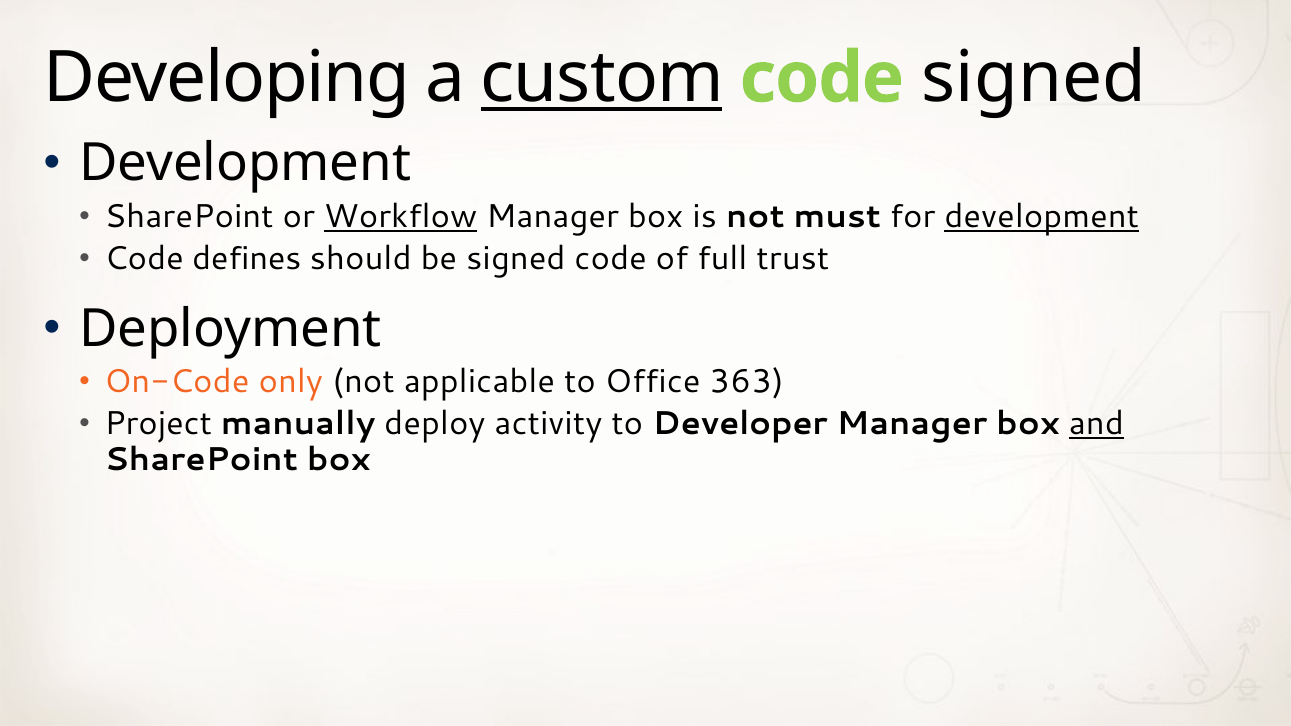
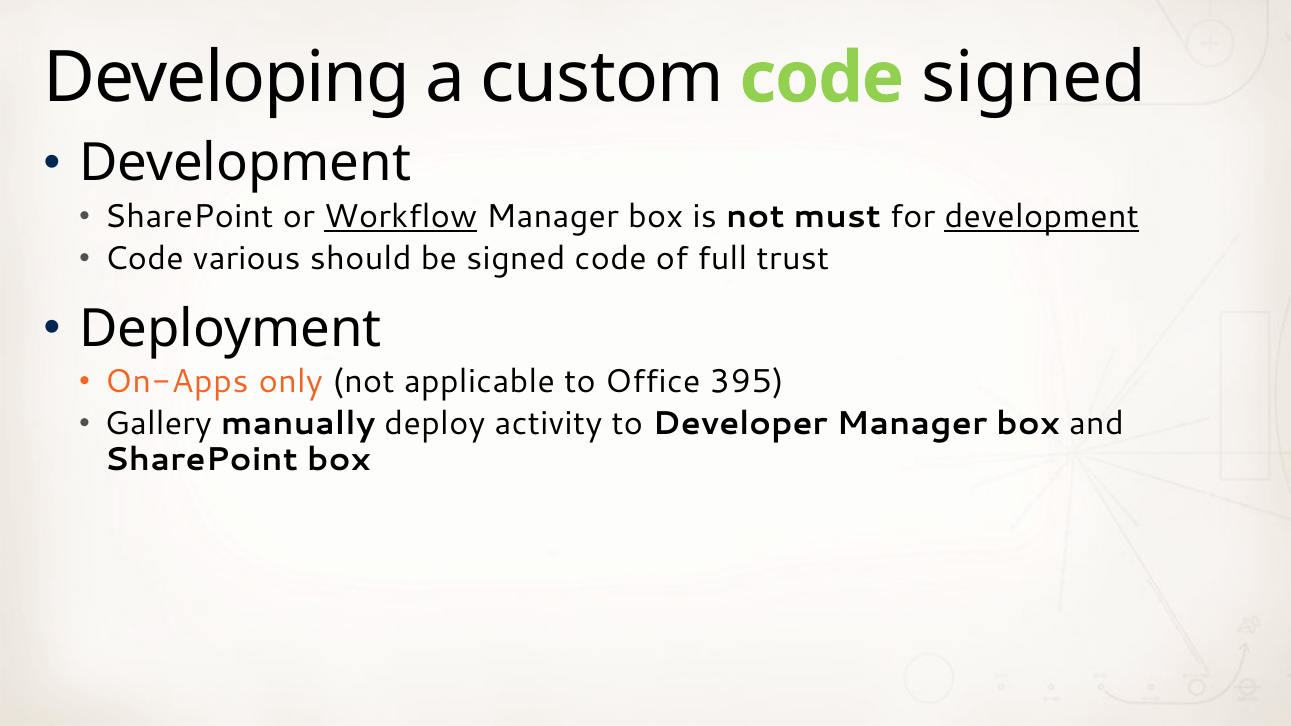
custom underline: present -> none (602, 78)
defines: defines -> various (247, 259)
On-Code: On-Code -> On-Apps (177, 382)
363: 363 -> 395 (747, 382)
Project: Project -> Gallery (158, 424)
and underline: present -> none (1096, 424)
